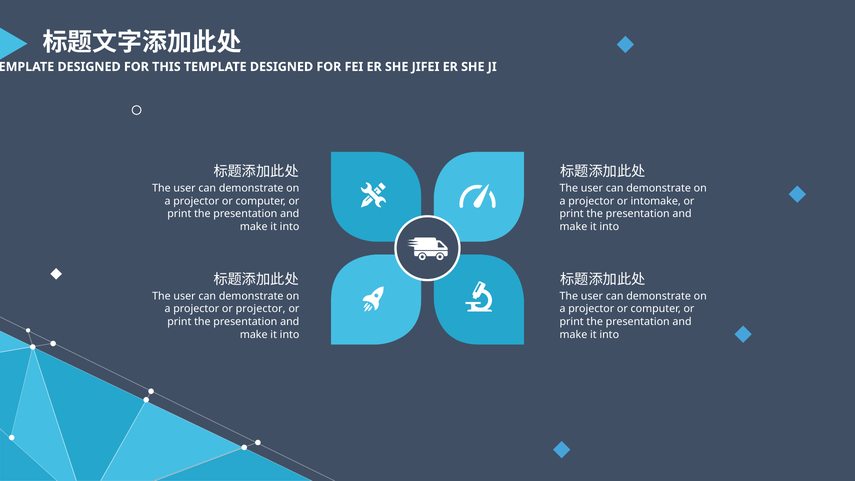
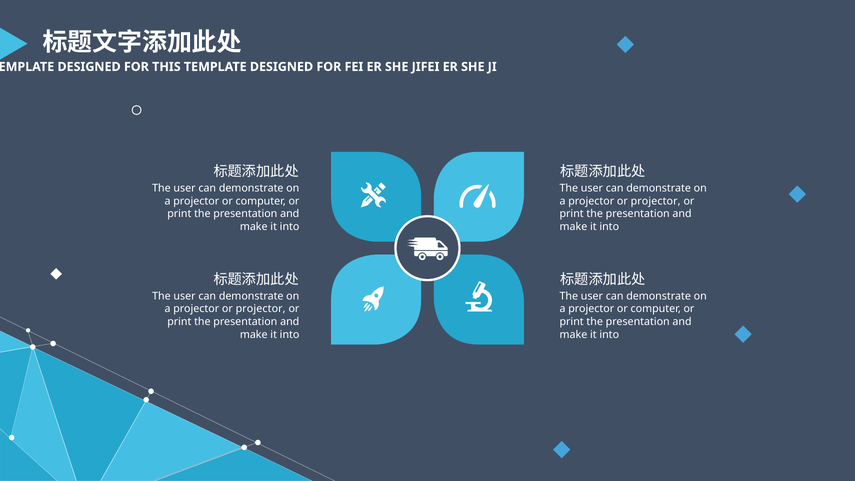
intomake: intomake -> projector (656, 201)
